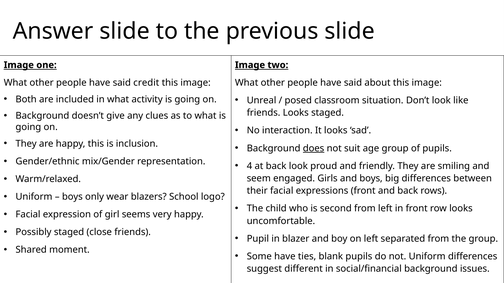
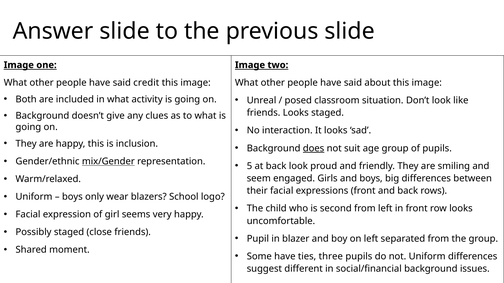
mix/Gender underline: none -> present (108, 162)
4: 4 -> 5 (249, 166)
blank: blank -> three (331, 257)
